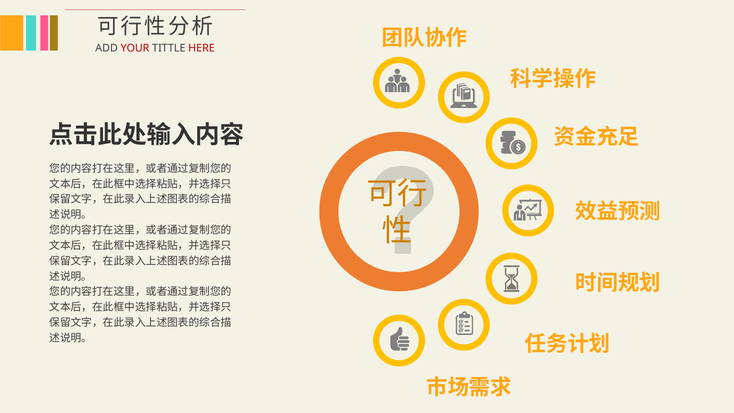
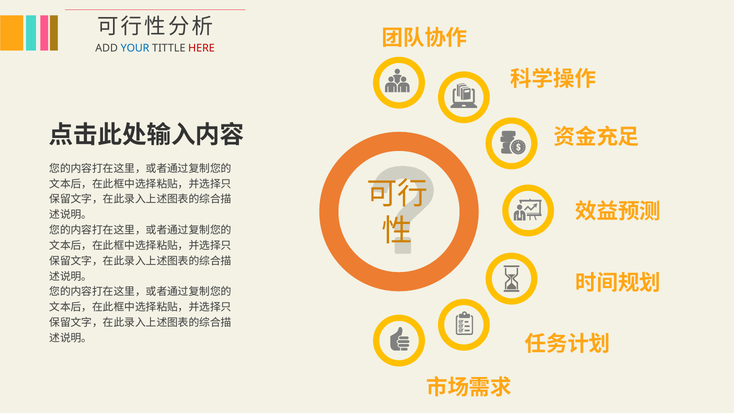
YOUR colour: red -> blue (135, 48)
